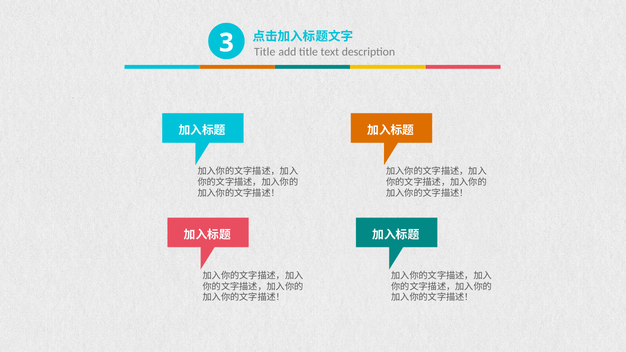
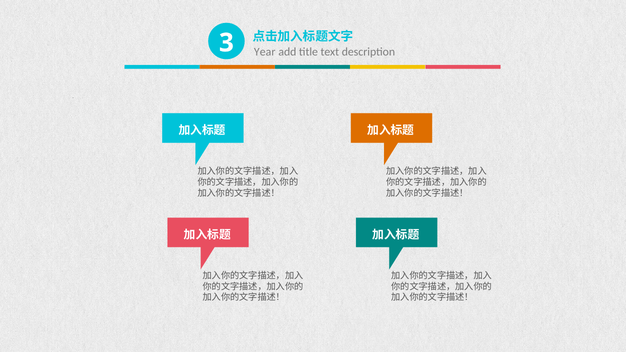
Title: Title -> Year (265, 52)
